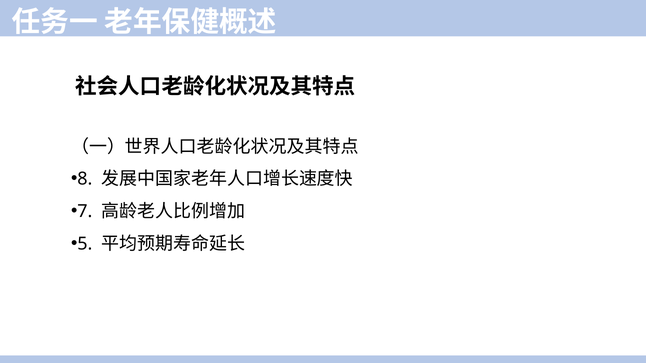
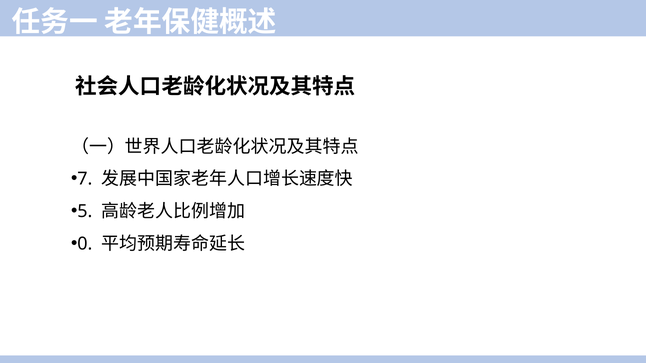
8: 8 -> 7 (85, 179)
7: 7 -> 5 (85, 212)
5: 5 -> 0 (85, 244)
